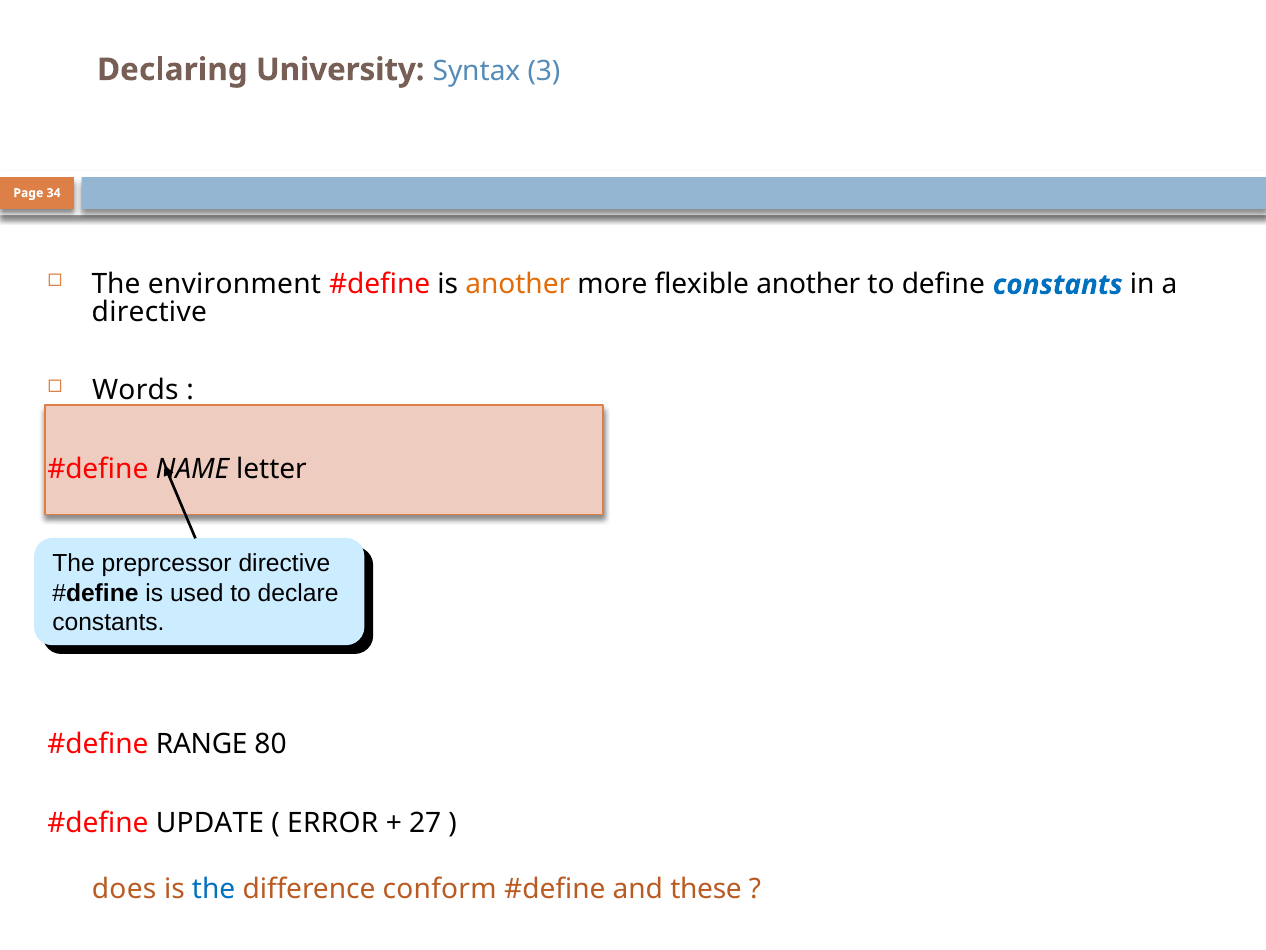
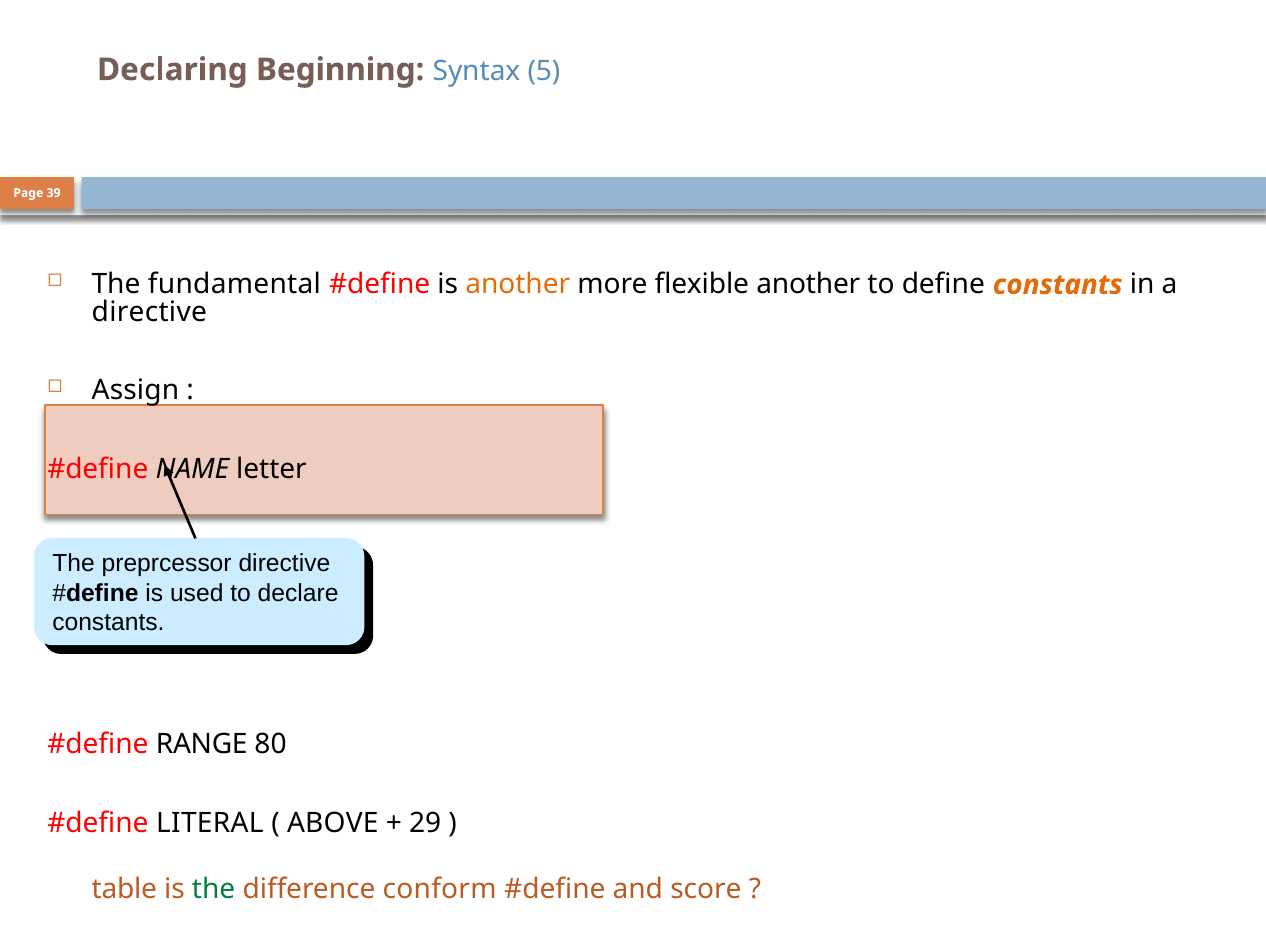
University: University -> Beginning (340, 70)
3: 3 -> 5 (544, 71)
34: 34 -> 39 (54, 193)
environment: environment -> fundamental (234, 285)
constants colour: blue -> orange (1058, 285)
Words: Words -> Assign (135, 390)
UPDATE: UPDATE -> LITERAL (210, 822)
ERROR: ERROR -> ABOVE (333, 822)
27: 27 -> 29 (425, 822)
does: does -> table (124, 889)
the colour: blue -> green (214, 889)
these: these -> score (706, 889)
